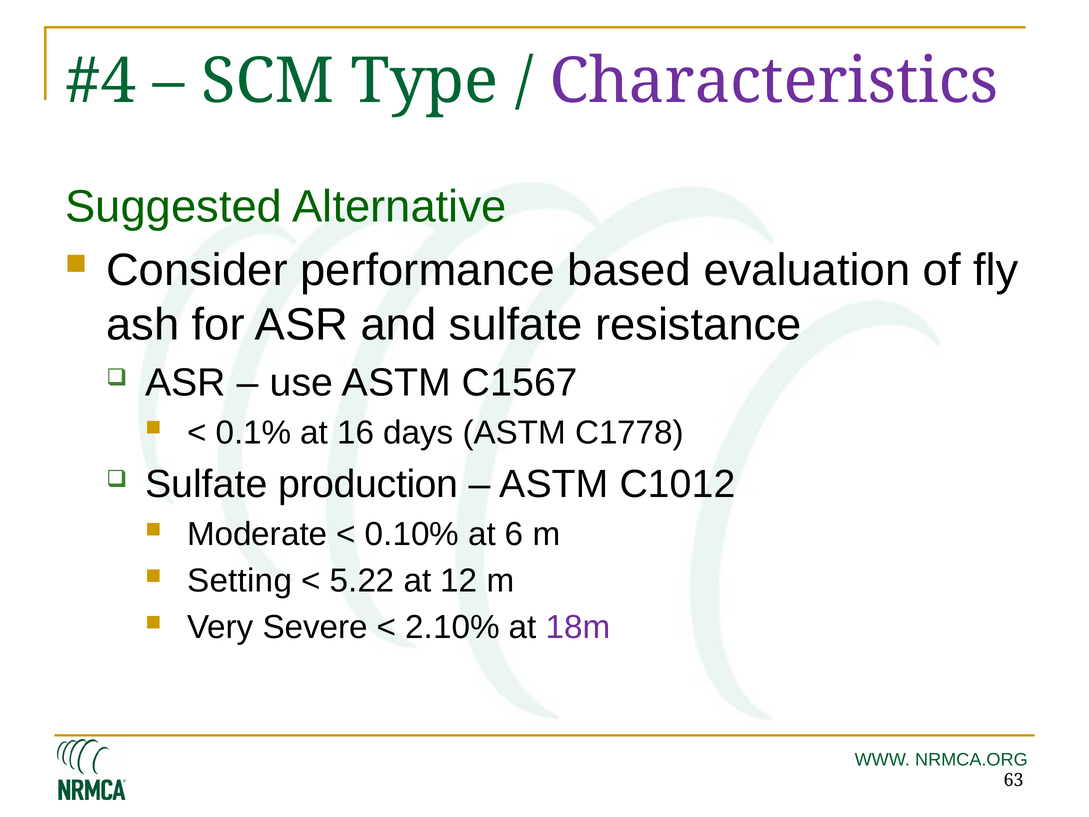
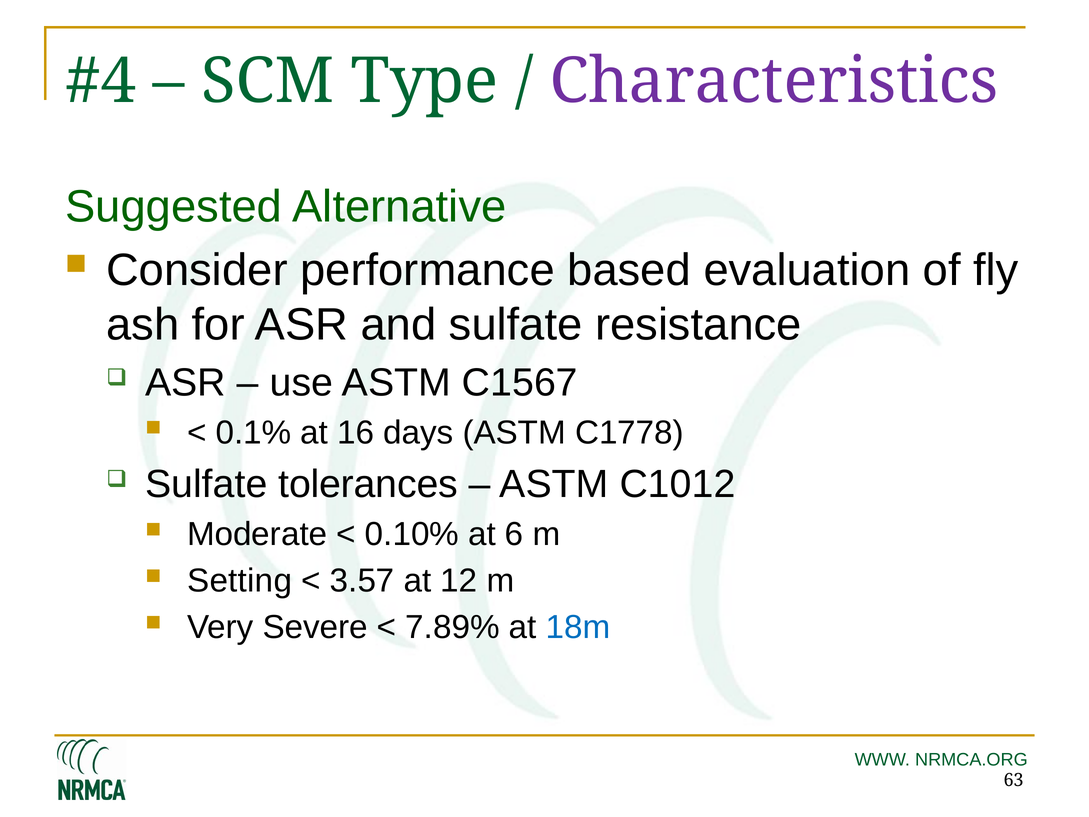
production: production -> tolerances (368, 484)
5.22: 5.22 -> 3.57 (362, 581)
2.10%: 2.10% -> 7.89% (453, 627)
18m colour: purple -> blue (578, 627)
